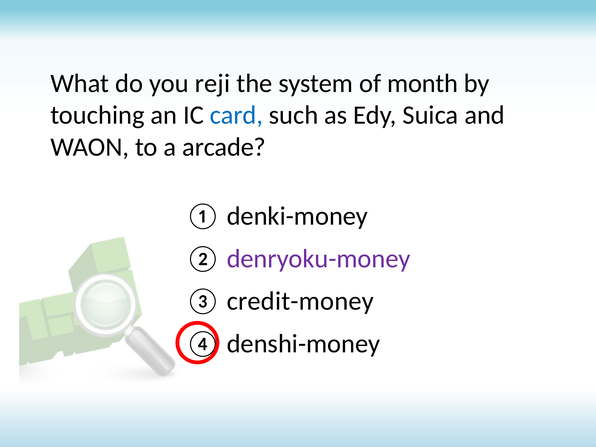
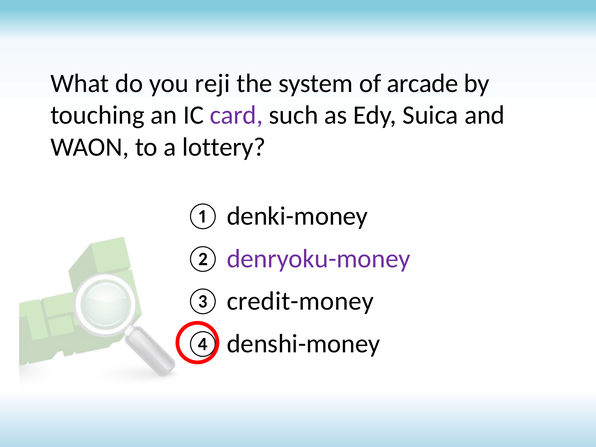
month: month -> arcade (423, 83)
card colour: blue -> purple (236, 115)
arcade: arcade -> lottery (224, 147)
